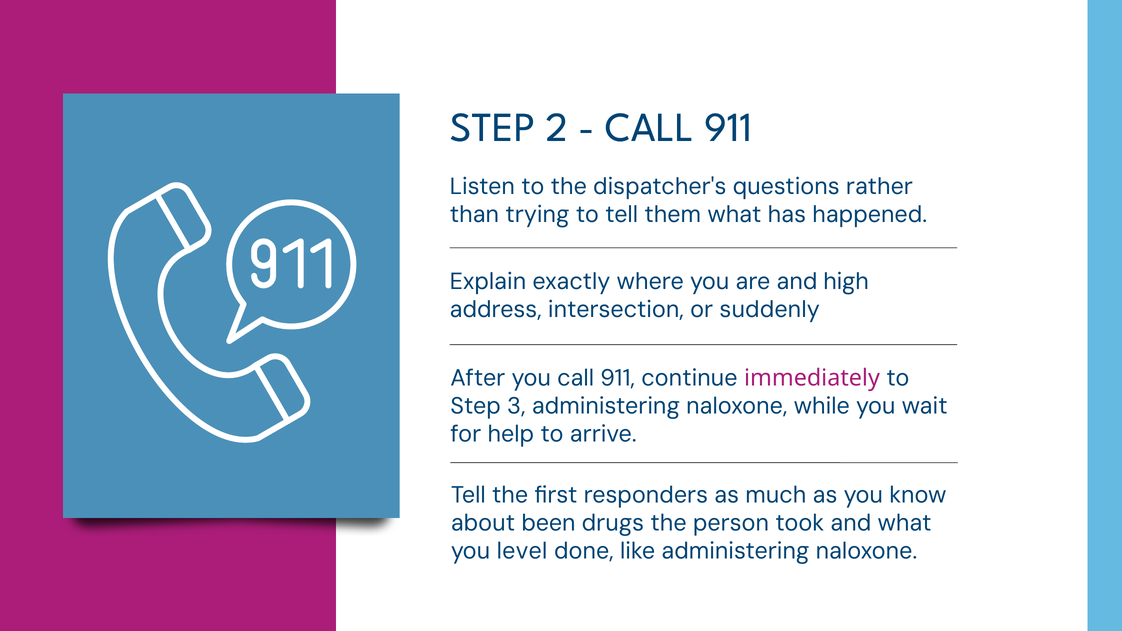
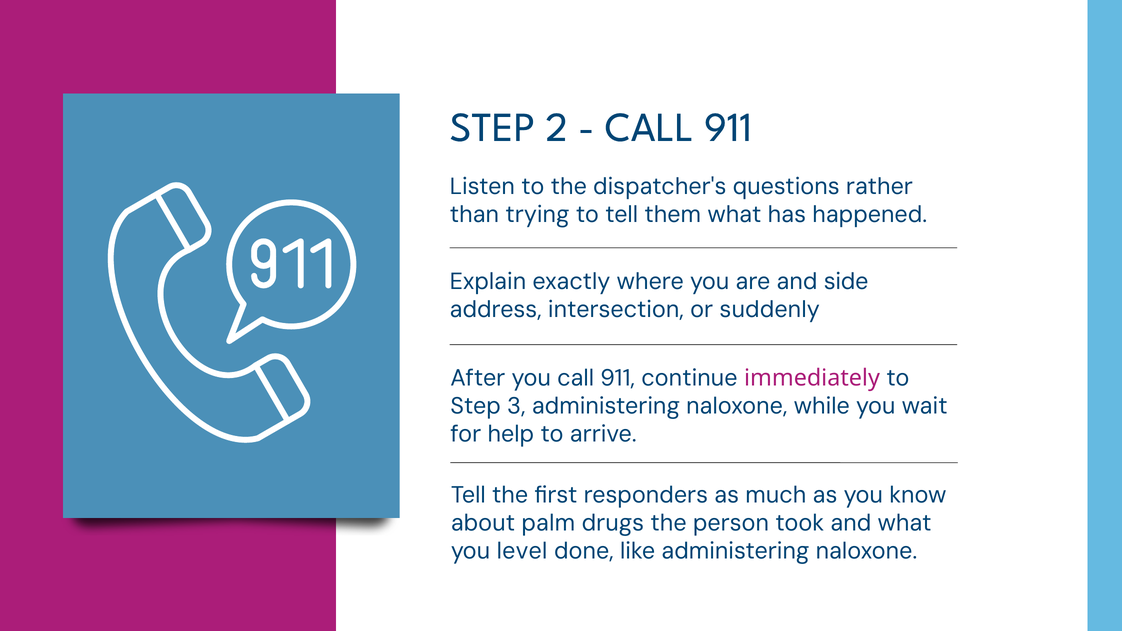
high: high -> side (846, 282)
been: been -> palm (548, 523)
